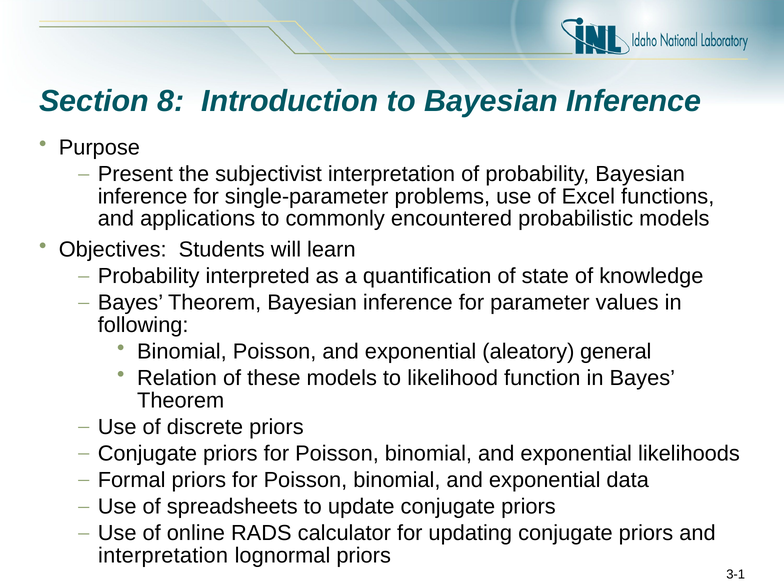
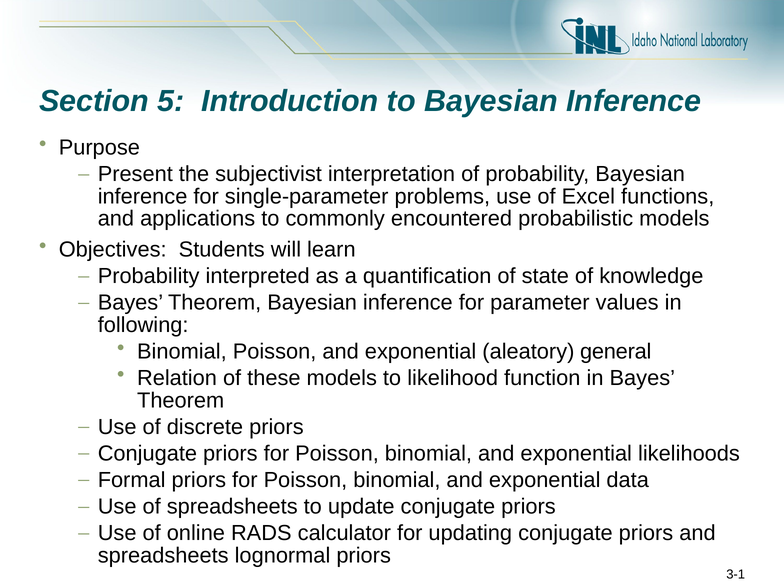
8: 8 -> 5 (171, 101)
interpretation: interpretation -> spreadsheets (163, 555)
